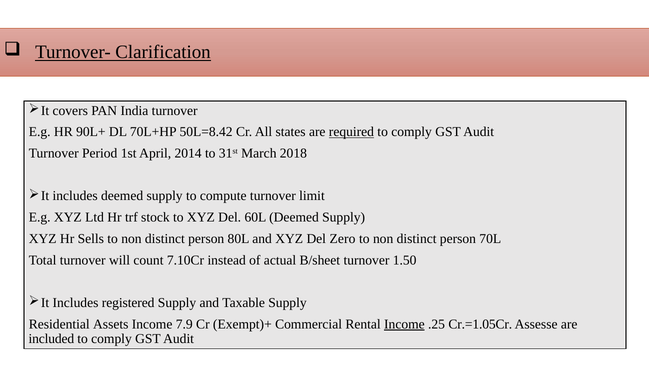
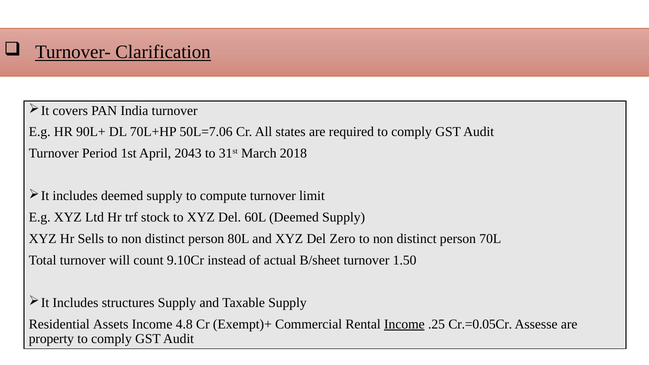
50L=8.42: 50L=8.42 -> 50L=7.06 (206, 132)
required underline: present -> none (351, 132)
2014: 2014 -> 2043 (188, 153)
7.10Cr: 7.10Cr -> 9.10Cr (185, 260)
registered: registered -> structures (128, 303)
7.9: 7.9 -> 4.8 (184, 324)
Cr.=1.05Cr: Cr.=1.05Cr -> Cr.=0.05Cr (480, 324)
included: included -> property (51, 339)
